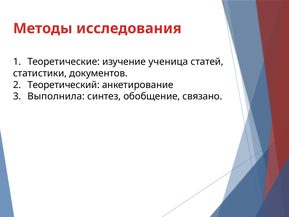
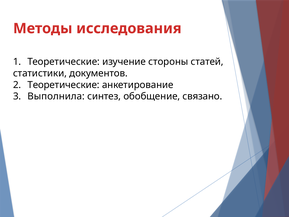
ученица: ученица -> стороны (168, 62)
2 Теоретический: Теоретический -> Теоретические (64, 85)
